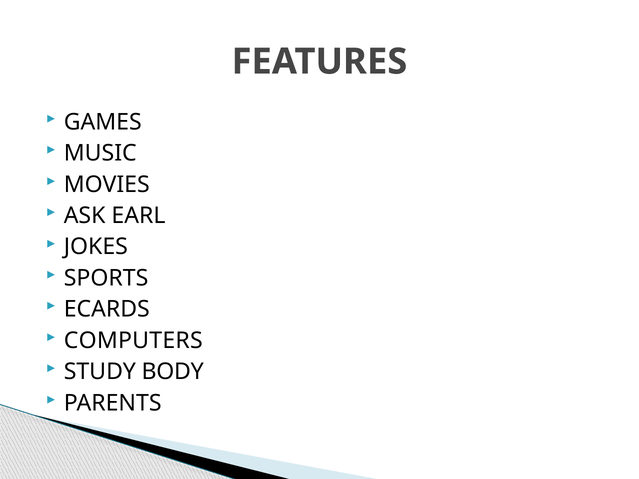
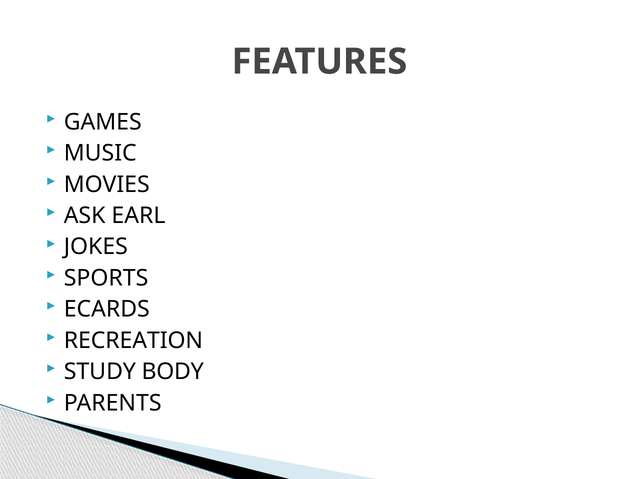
COMPUTERS: COMPUTERS -> RECREATION (133, 341)
